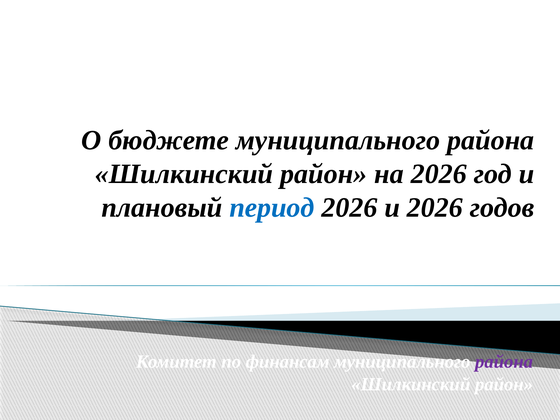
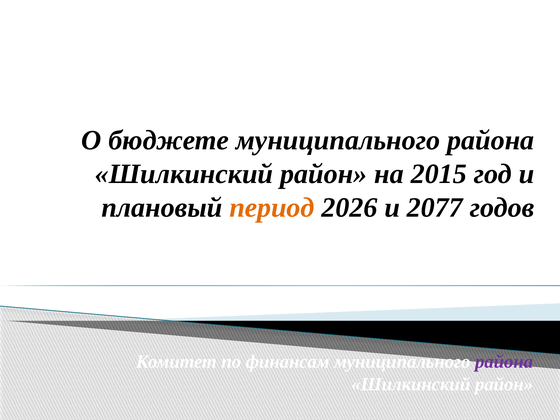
на 2026: 2026 -> 2015 (439, 174)
период colour: blue -> orange (272, 207)
и 2026: 2026 -> 2077 (435, 207)
